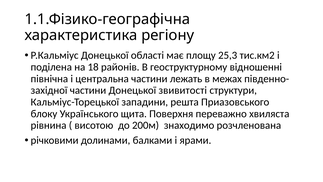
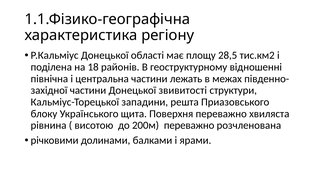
25,3: 25,3 -> 28,5 (228, 55)
200м знаходимо: знаходимо -> переважно (189, 125)
